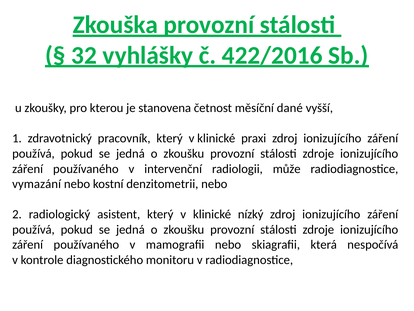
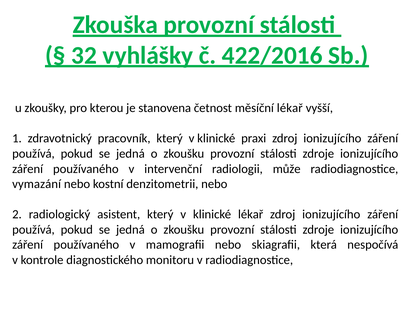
měsíční dané: dané -> lékař (290, 108)
klinické nízký: nízký -> lékař (251, 214)
